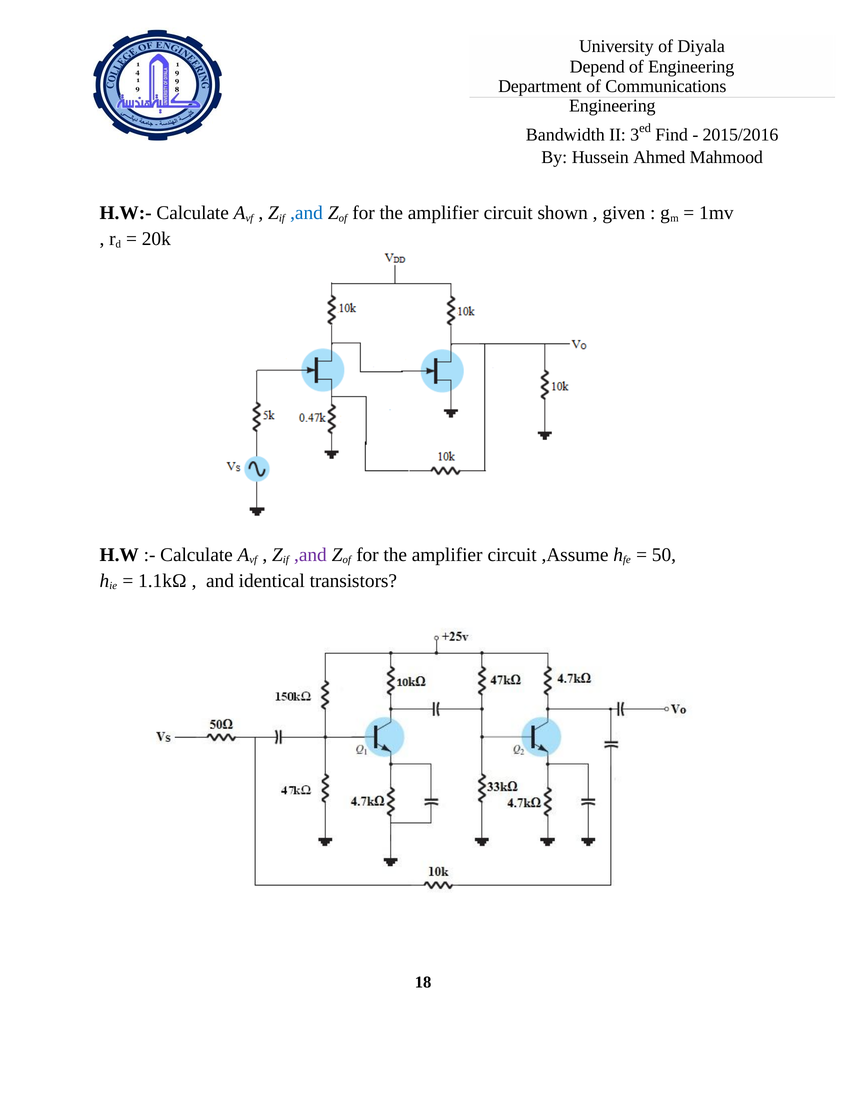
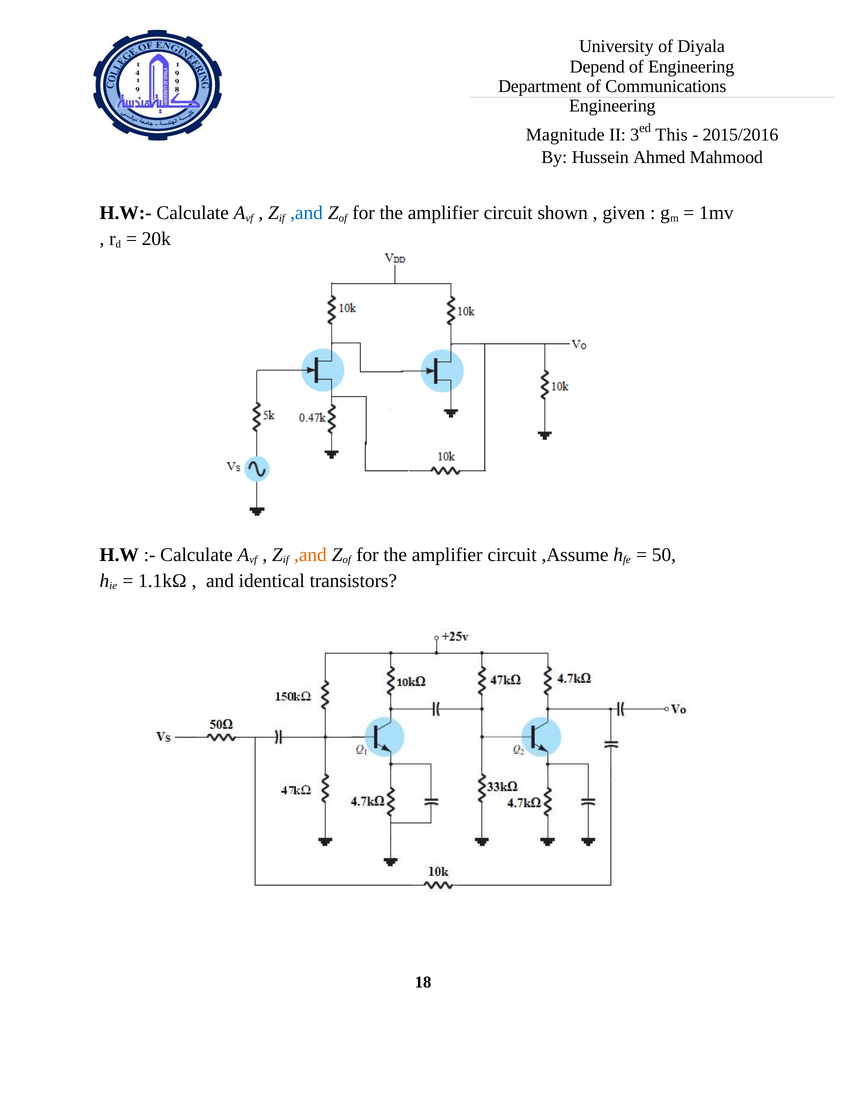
Bandwidth: Bandwidth -> Magnitude (565, 135)
Find: Find -> This (672, 135)
,and colour: purple -> orange (310, 555)
